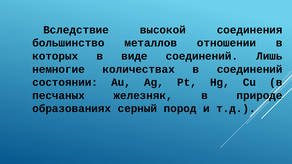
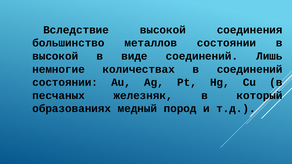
металлов отношении: отношении -> состоянии (226, 43)
которых: которых -> высокой (55, 56)
природе: природе -> который (260, 96)
серный: серный -> медный (137, 109)
